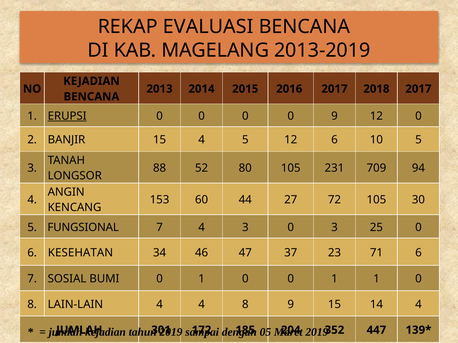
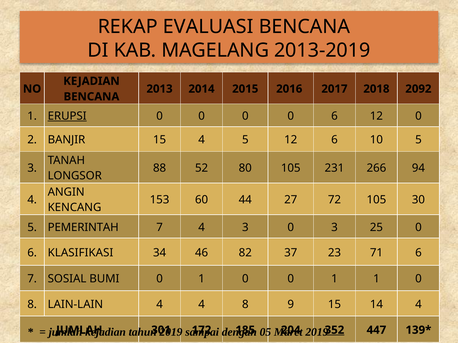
2018 2017: 2017 -> 2092 (418, 89)
0 0 9: 9 -> 6 (334, 116)
709: 709 -> 266 (376, 168)
FUNGSIONAL: FUNGSIONAL -> PEMERINTAH (83, 228)
KESEHATAN: KESEHATAN -> KLASIFIKASI (81, 253)
47: 47 -> 82 (245, 253)
352 underline: none -> present (334, 330)
